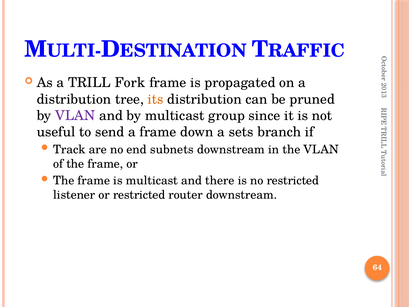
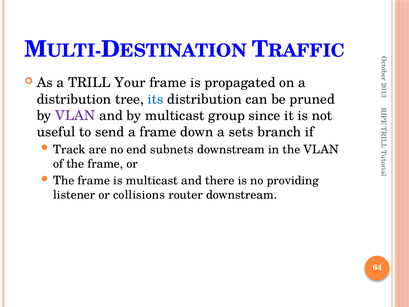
Fork: Fork -> Your (130, 83)
its colour: orange -> blue (156, 99)
no restricted: restricted -> providing (293, 180)
or restricted: restricted -> collisions (139, 195)
